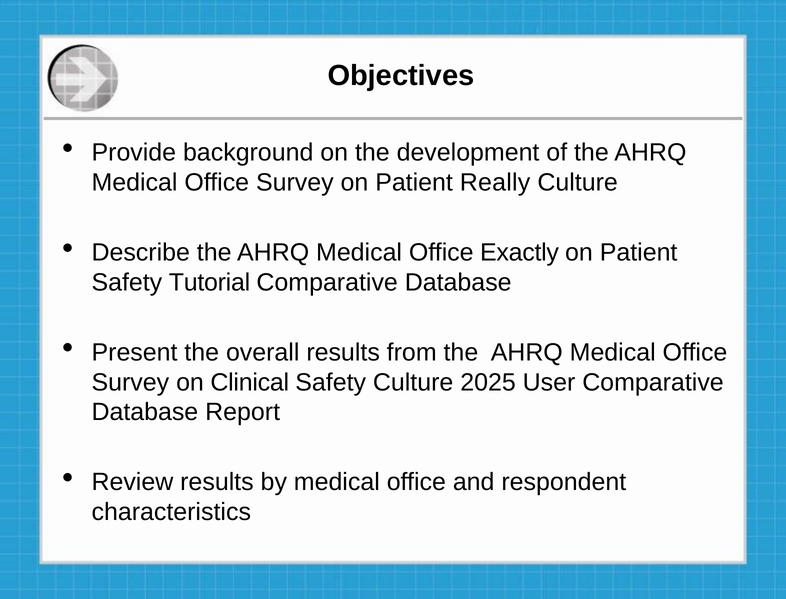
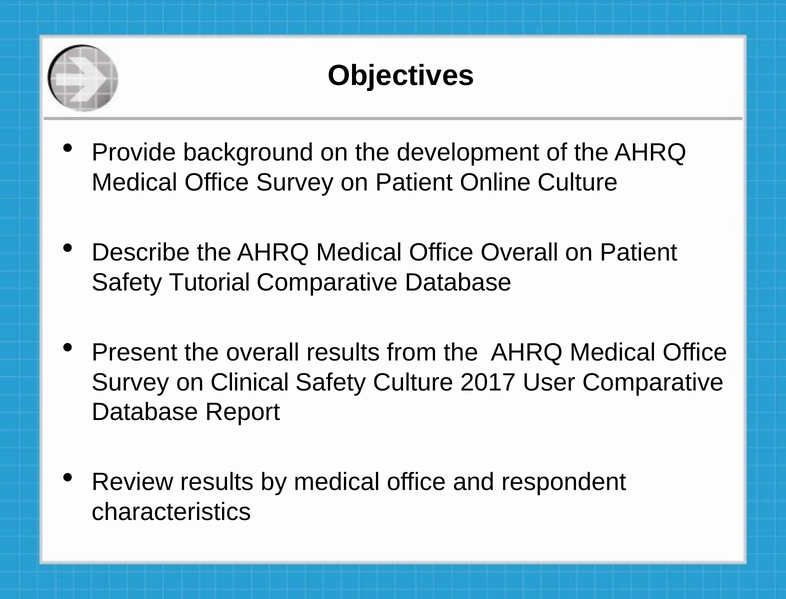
Really: Really -> Online (495, 183)
Office Exactly: Exactly -> Overall (519, 252)
2025: 2025 -> 2017 (488, 382)
